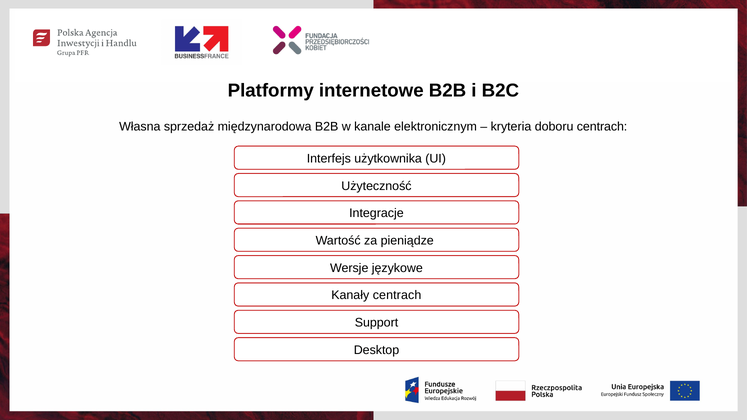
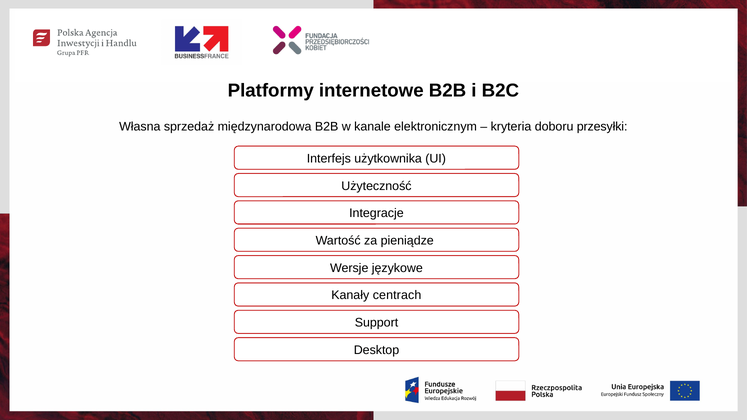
doboru centrach: centrach -> przesyłki (602, 127)
